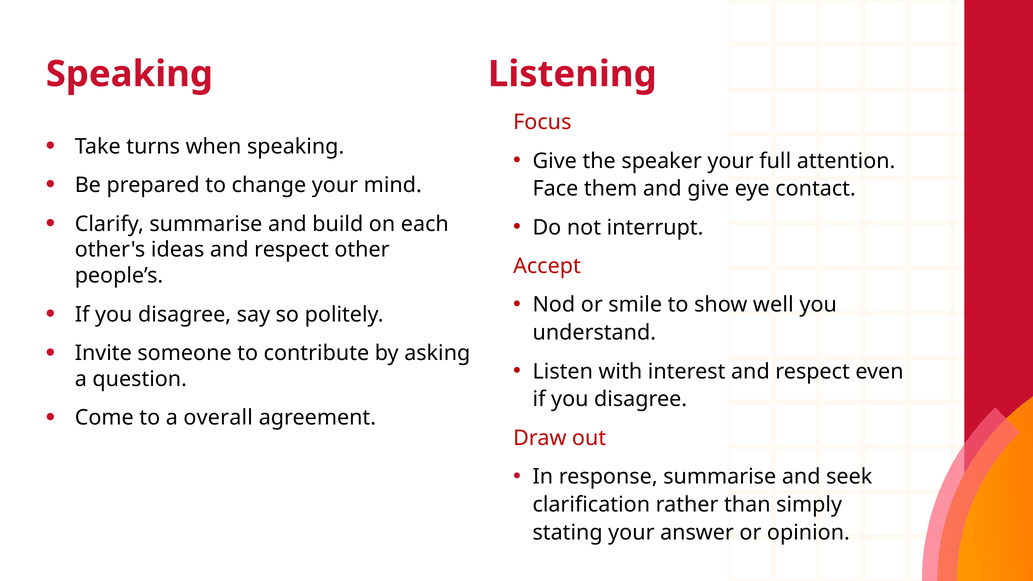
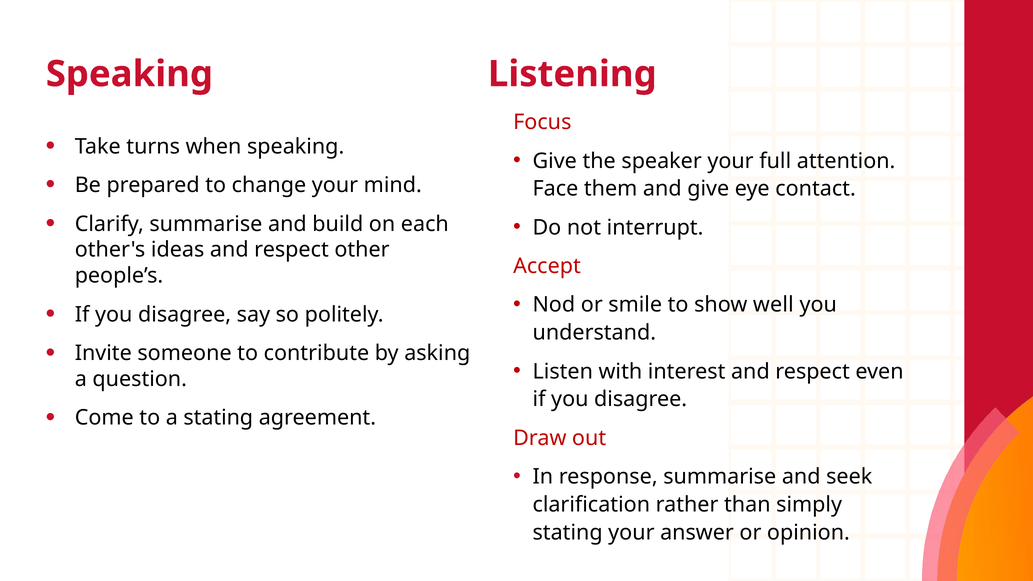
a overall: overall -> stating (218, 418)
